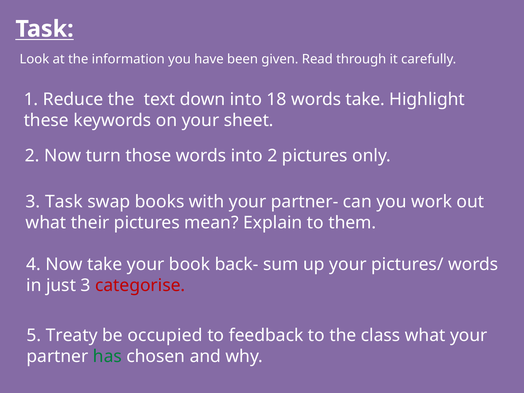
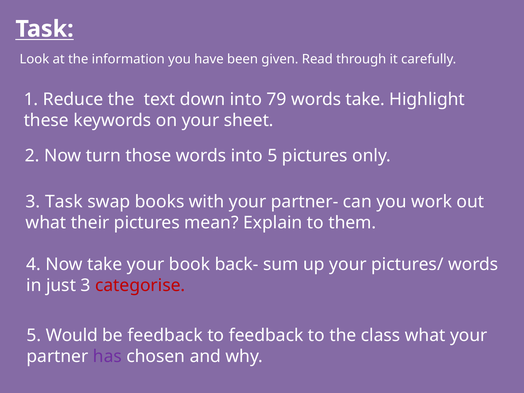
18: 18 -> 79 (277, 99)
into 2: 2 -> 5 (272, 156)
Treaty: Treaty -> Would (72, 336)
be occupied: occupied -> feedback (165, 336)
has colour: green -> purple (107, 356)
